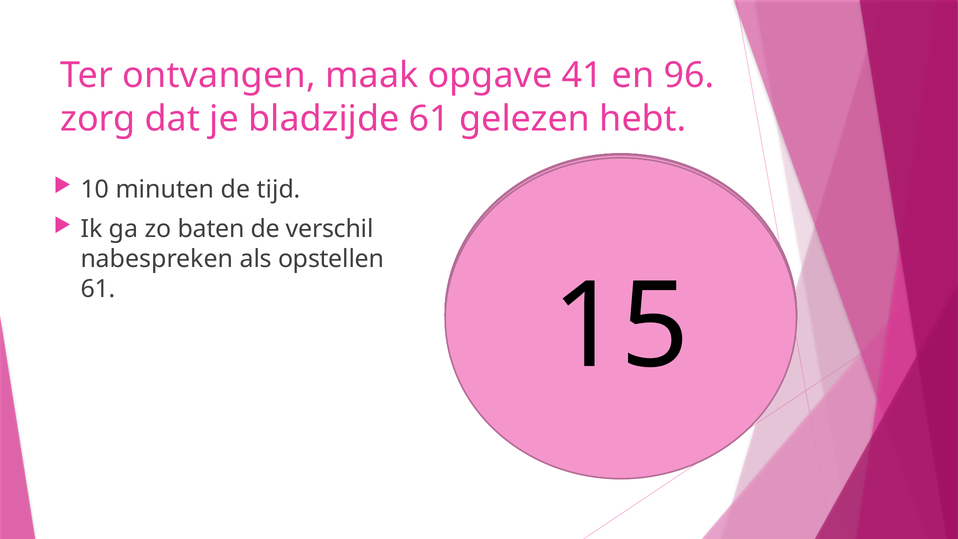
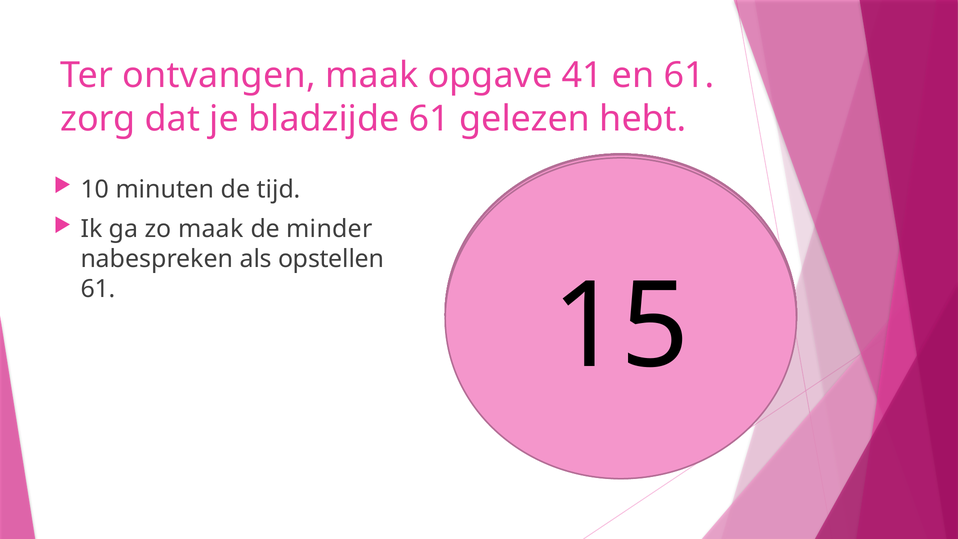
en 96: 96 -> 61 (689, 76)
zo baten: baten -> maak (211, 229)
verschil: verschil -> minder (329, 229)
